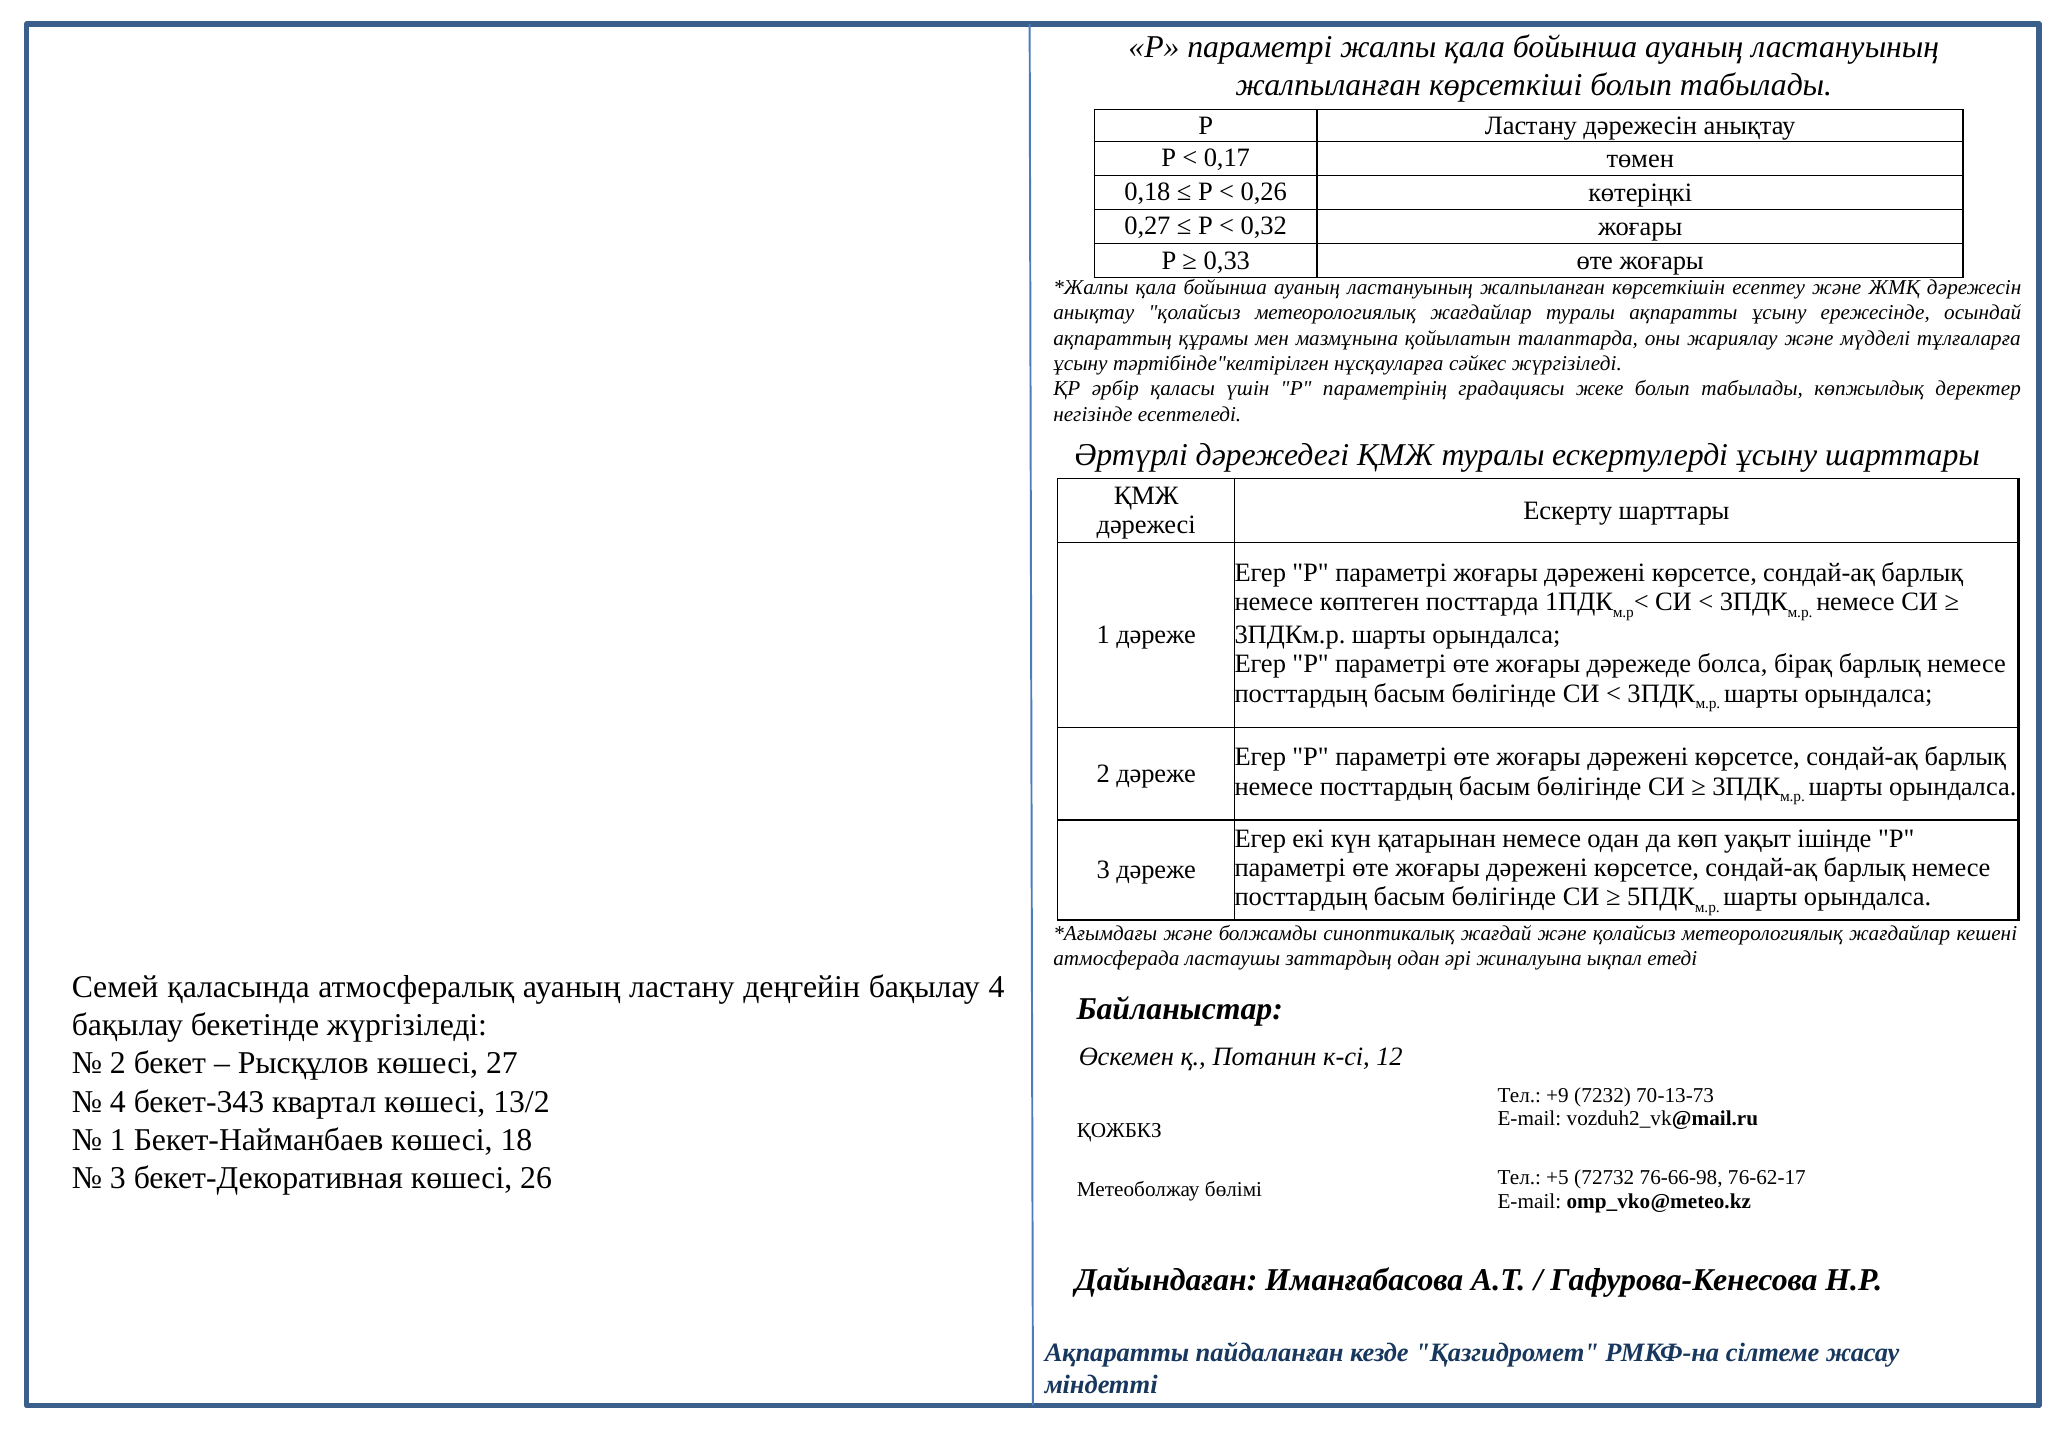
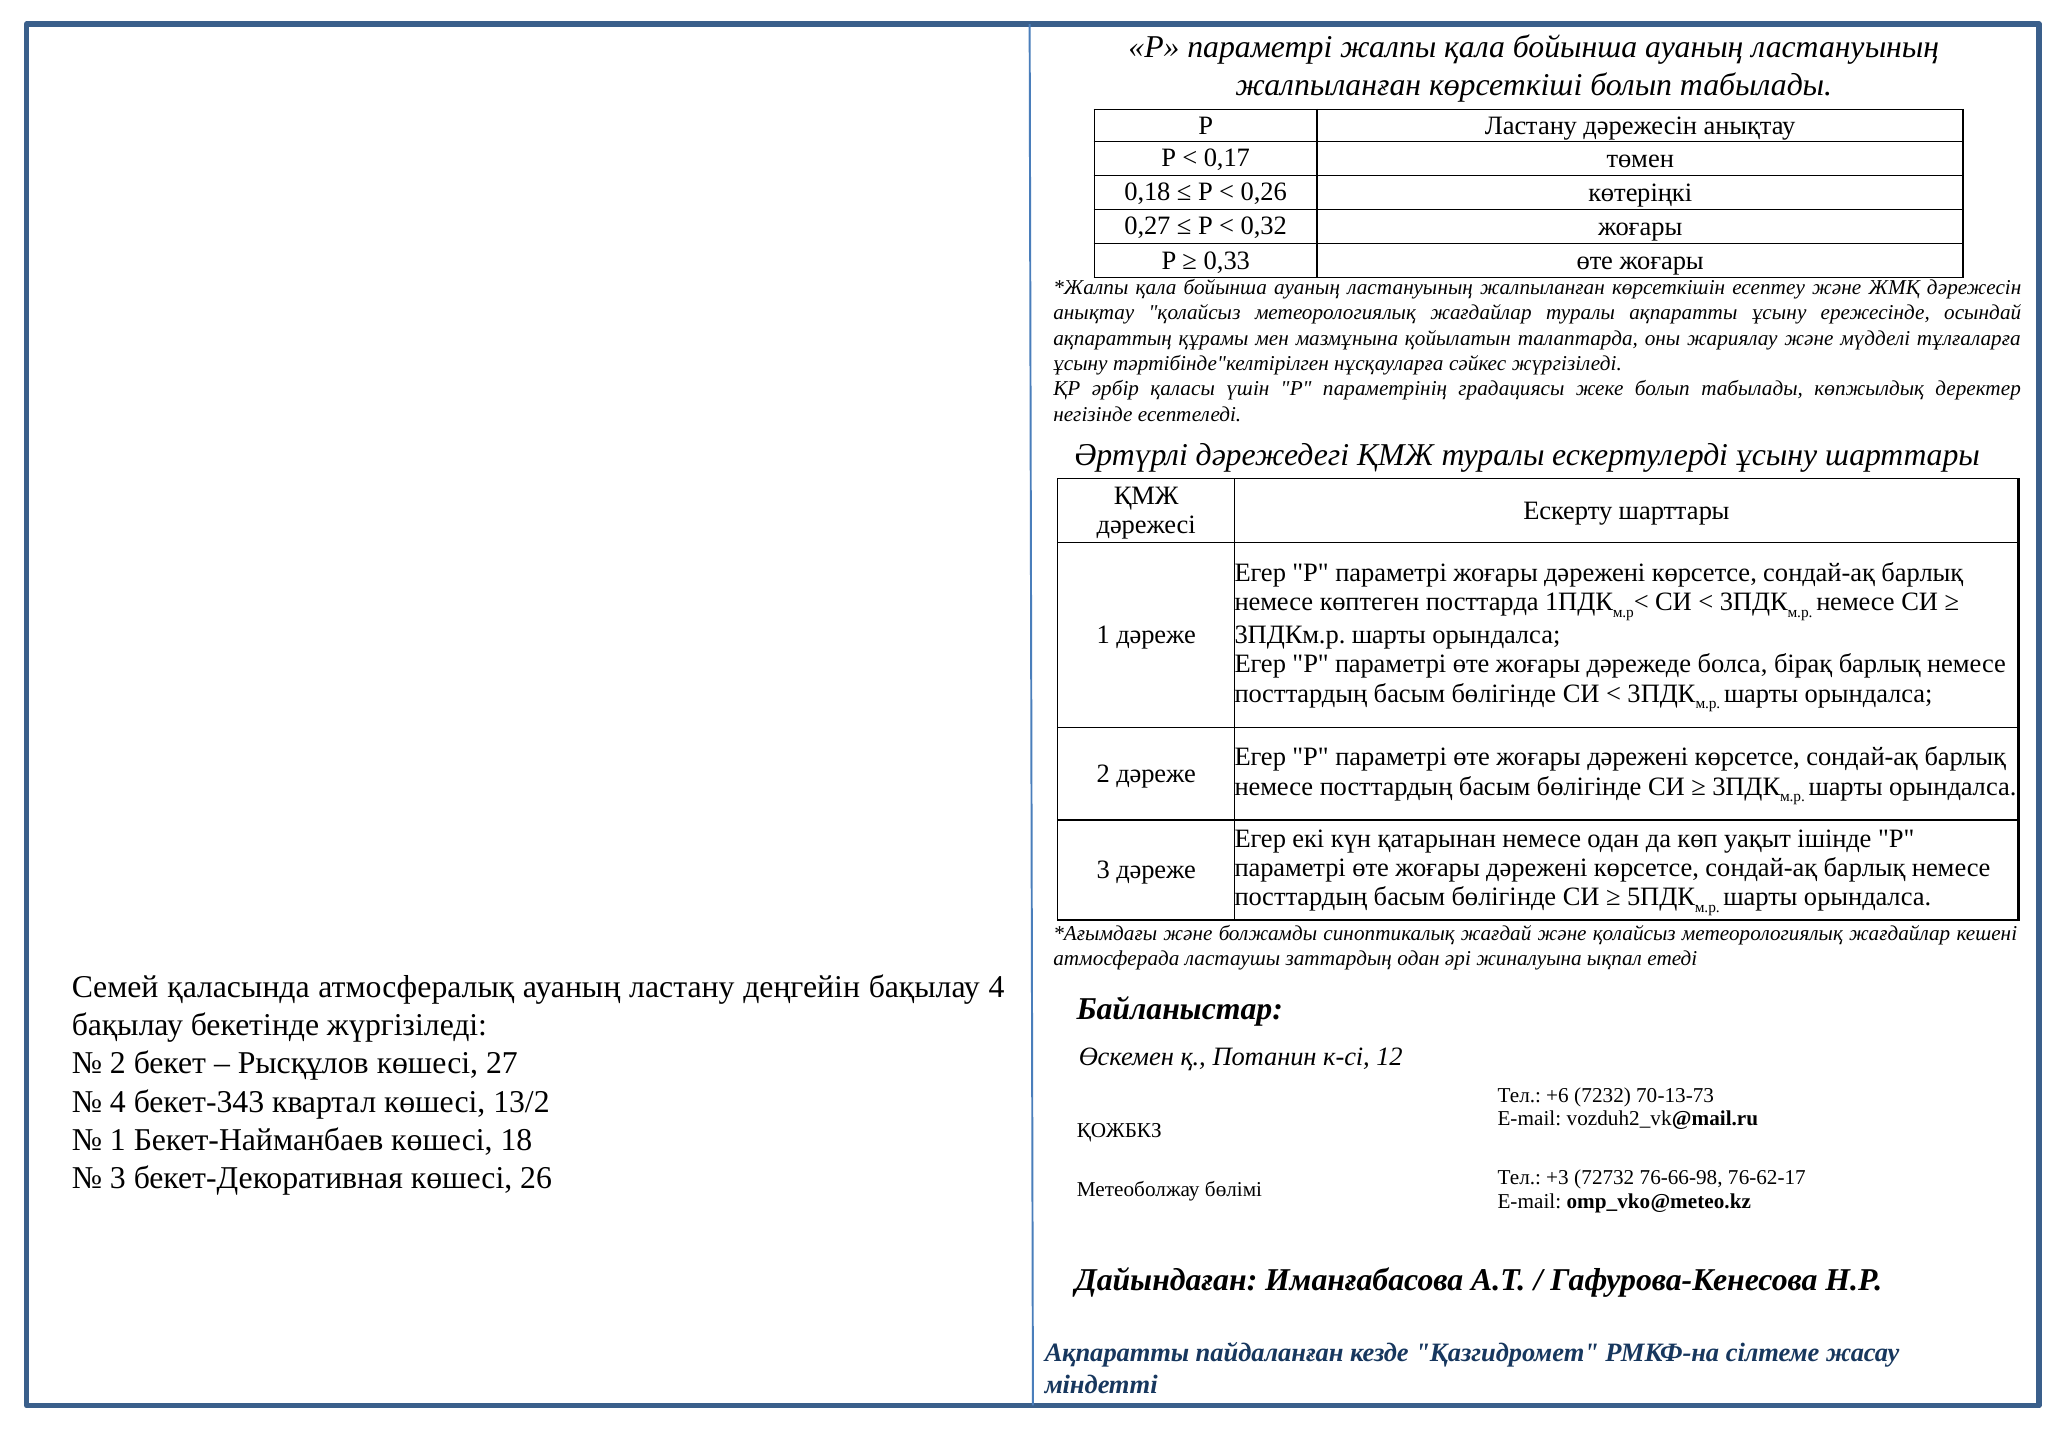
+9: +9 -> +6 (1558, 1096)
+5: +5 -> +3 (1558, 1178)
